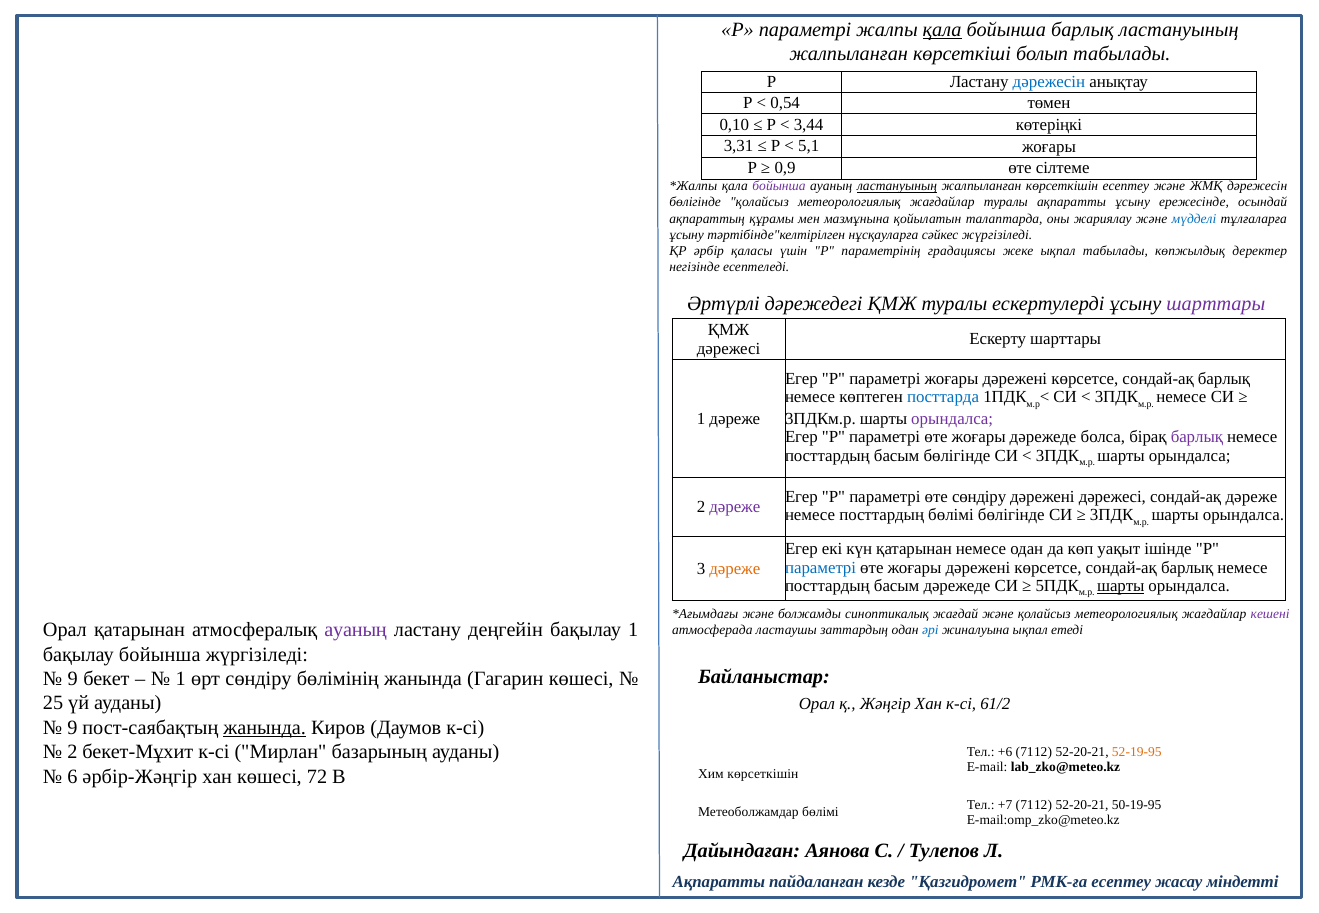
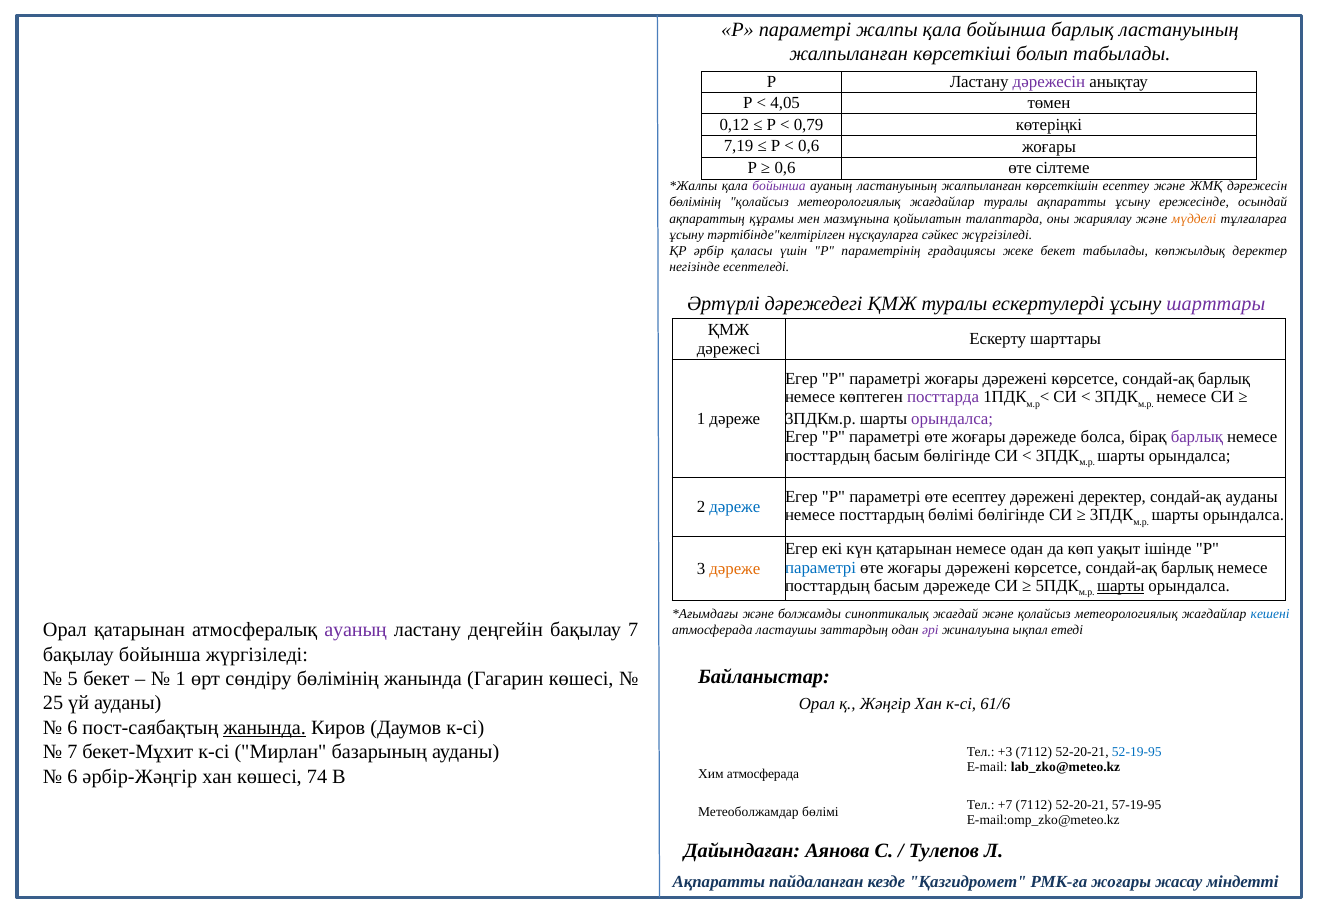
қала underline: present -> none (942, 30)
дәрежесін colour: blue -> purple (1049, 82)
0,54: 0,54 -> 4,05 (785, 103)
0,10: 0,10 -> 0,12 (734, 124)
3,44: 3,44 -> 0,79 (809, 124)
3,31: 3,31 -> 7,19 (739, 146)
5,1: 5,1 -> 0,6 (809, 146)
0,9: 0,9 -> 0,6 (785, 168)
ластануының underline: present -> none (897, 186)
бөлігінде: бөлігінде -> бөлімінің (695, 202)
мүдделі colour: blue -> orange (1194, 219)
жеке ықпал: ықпал -> бекет (1058, 251)
посттарда colour: blue -> purple (943, 397)
өте сөндіру: сөндіру -> есептеу (979, 497)
дәрежені дәрежесі: дәрежесі -> деректер (1112, 497)
сондай-ақ дәреже: дәреже -> ауданы (1252, 497)
дәреже colour: purple -> blue (735, 507)
кешені colour: purple -> blue (1270, 614)
бақылау 1: 1 -> 7 (633, 630)
әрі colour: blue -> purple (930, 630)
9: 9 -> 5 (73, 679)
61/2: 61/2 -> 61/6 (995, 704)
9: 9 -> 6 (72, 728)
2: 2 -> 7 (72, 752)
+6: +6 -> +3 (1005, 752)
52-19-95 colour: orange -> blue (1137, 752)
72: 72 -> 74 (317, 776)
Хим көрсеткішін: көрсеткішін -> атмосферада (763, 775)
50-19-95: 50-19-95 -> 57-19-95 (1137, 805)
РМК-ға есептеу: есептеу -> жоғары (1121, 882)
